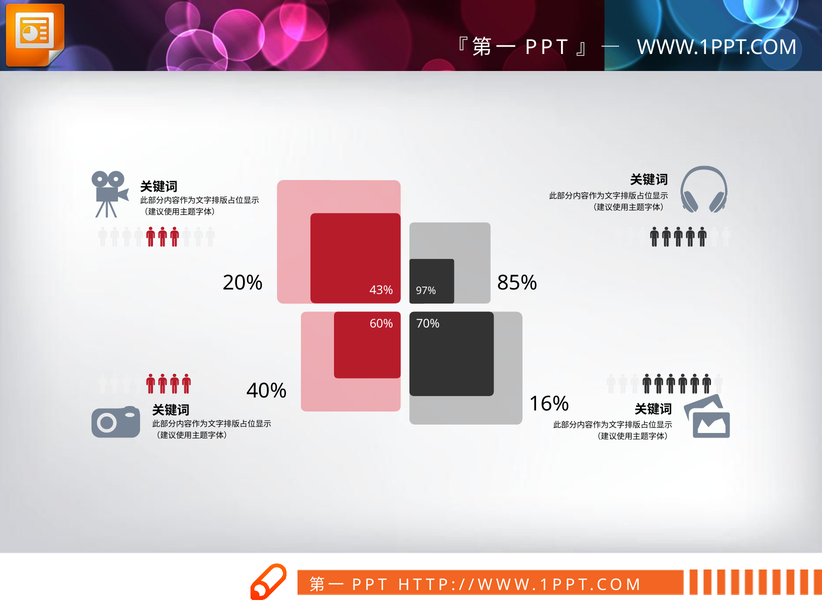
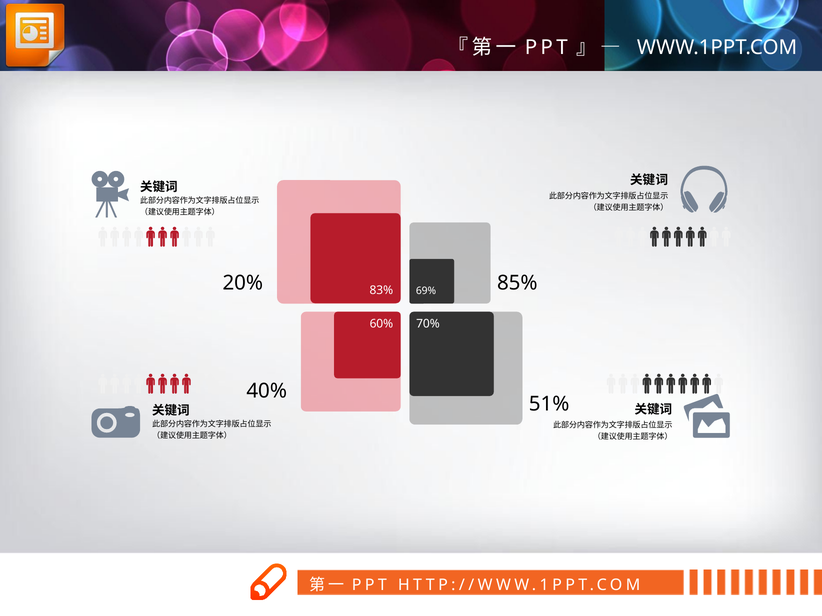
97%: 97% -> 69% (426, 291)
43%: 43% -> 83% (381, 291)
16%: 16% -> 51% (549, 404)
